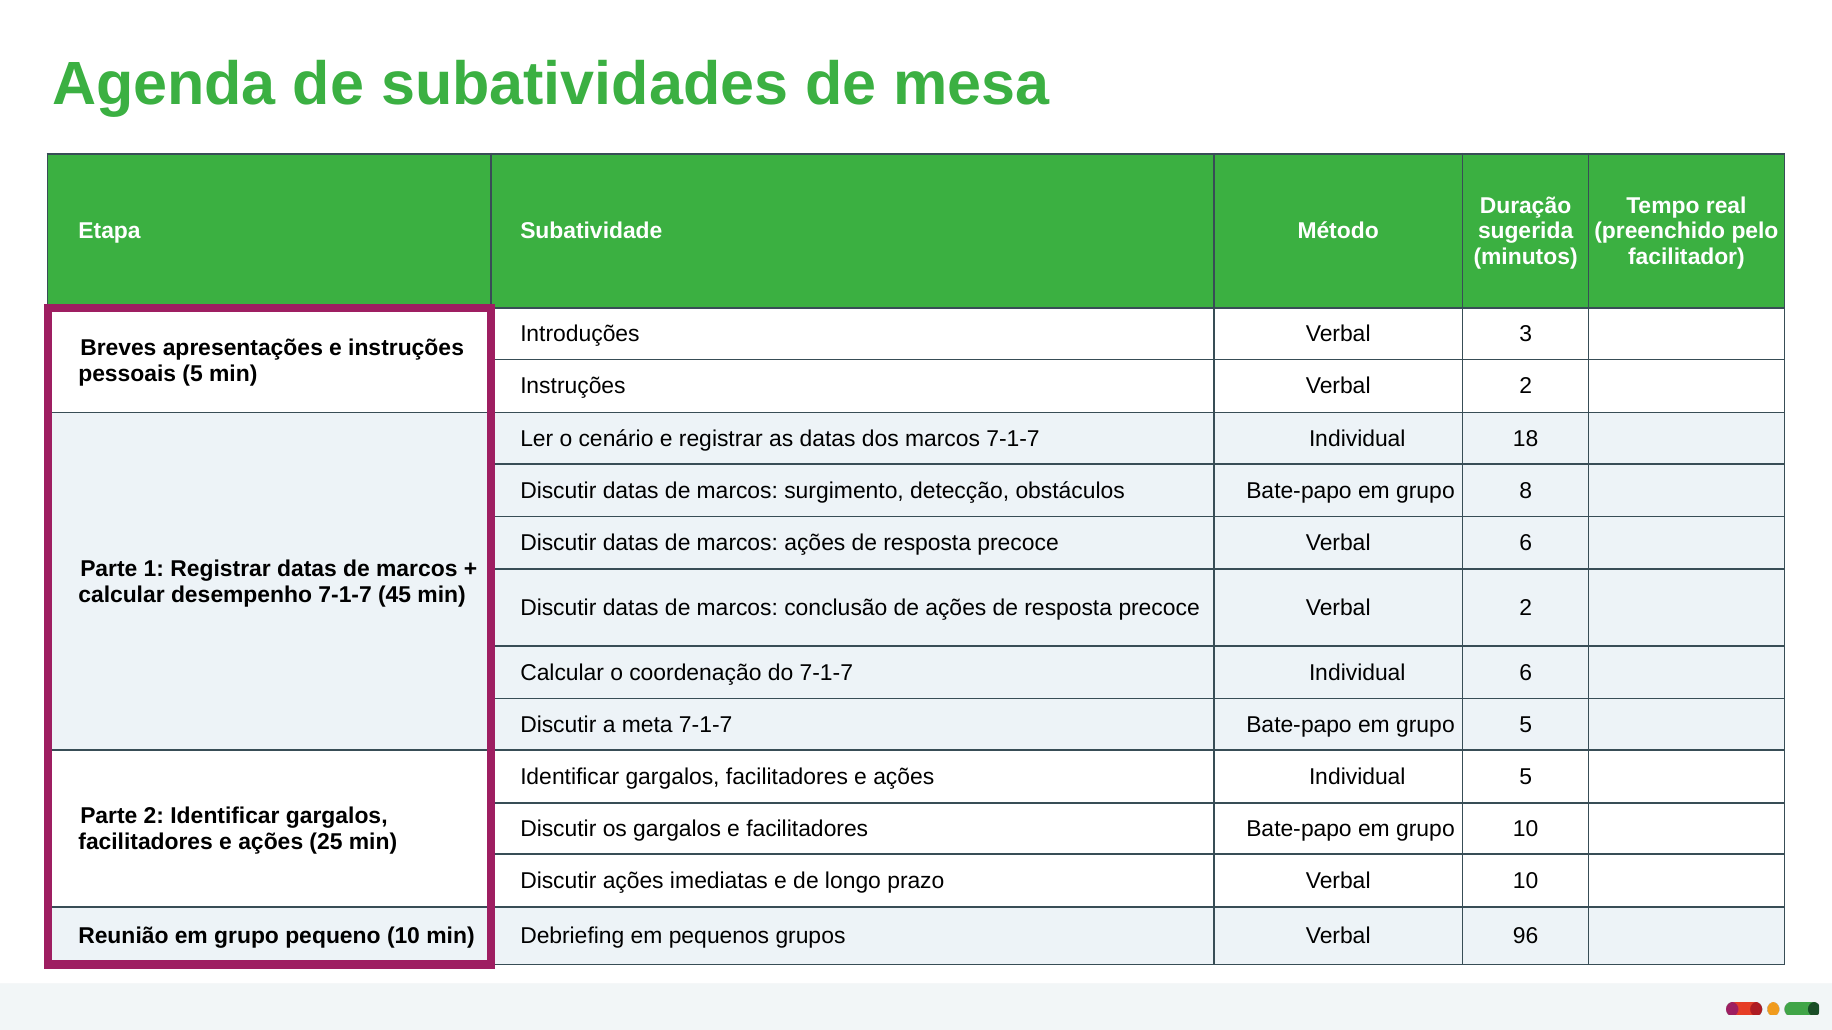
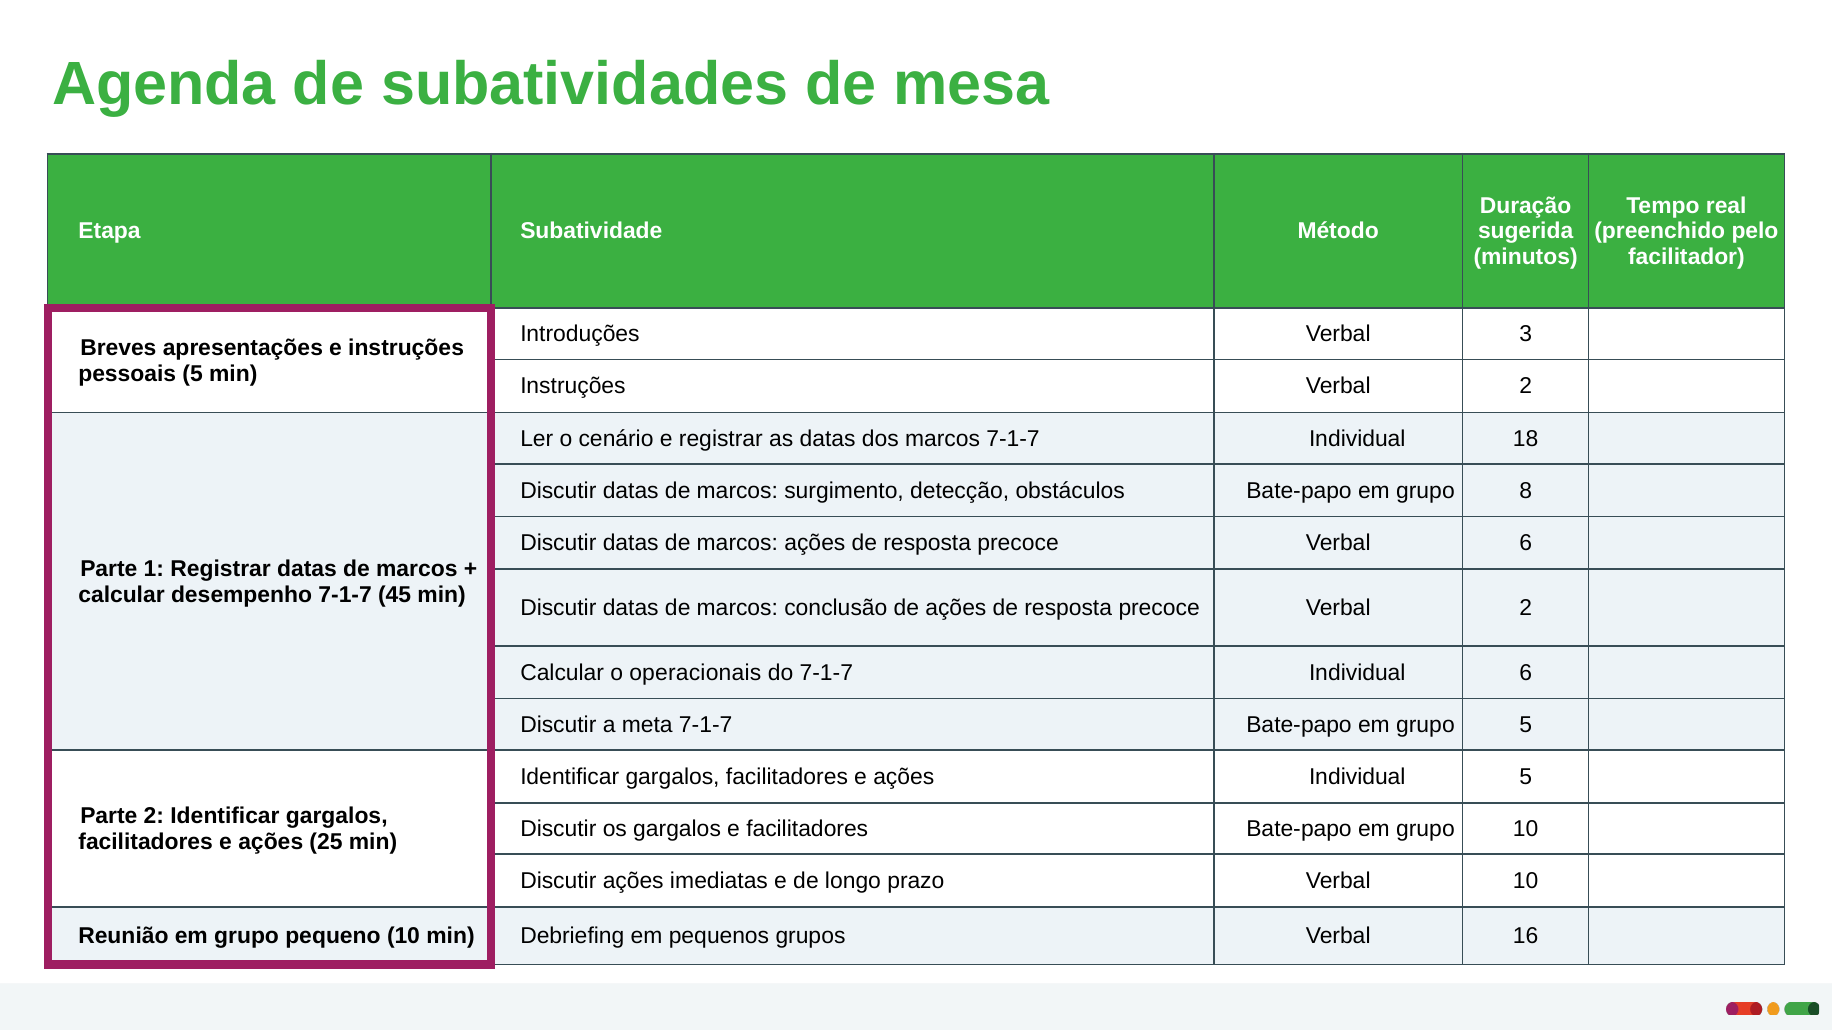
coordenação: coordenação -> operacionais (695, 673)
96: 96 -> 16 (1526, 937)
